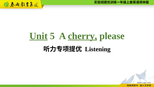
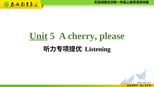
cherry underline: present -> none (83, 36)
